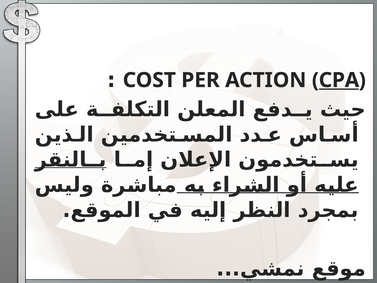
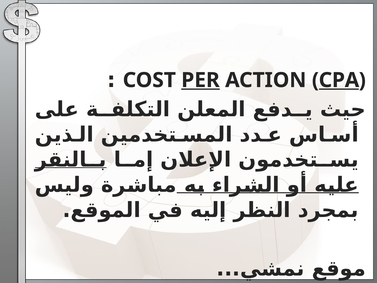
PER underline: none -> present (200, 80)
